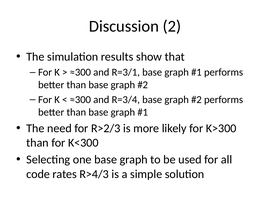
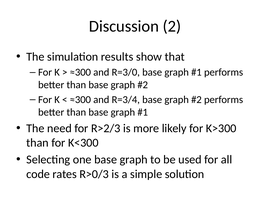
R=3/1: R=3/1 -> R=3/0 (126, 72)
R>4/3: R>4/3 -> R>0/3 (94, 174)
